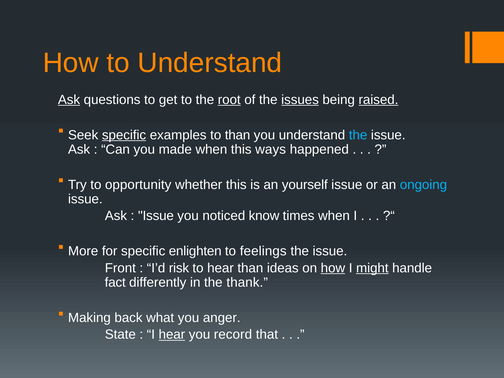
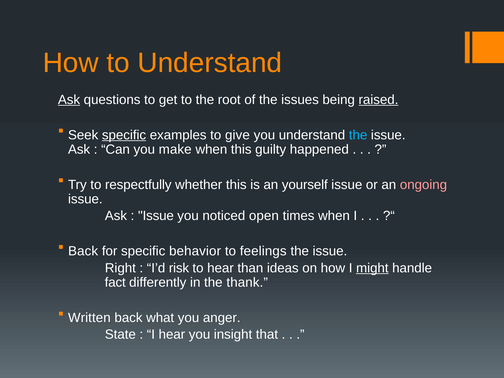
root underline: present -> none (229, 100)
issues underline: present -> none (300, 100)
to than: than -> give (237, 135)
made: made -> make (175, 149)
ways: ways -> guilty (271, 149)
opportunity: opportunity -> respectfully (138, 185)
ongoing colour: light blue -> pink (423, 185)
know: know -> open (264, 216)
More: More -> Back (83, 251)
enlighten: enlighten -> behavior (195, 251)
Front: Front -> Right (120, 268)
how underline: present -> none (333, 268)
Making: Making -> Written (89, 318)
hear underline: present -> none (172, 335)
record: record -> insight (233, 335)
